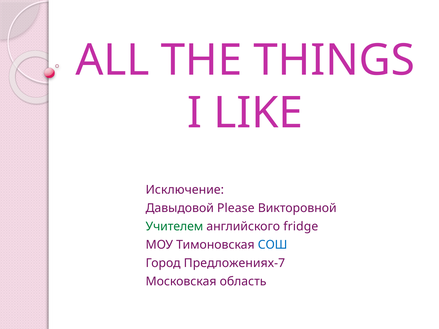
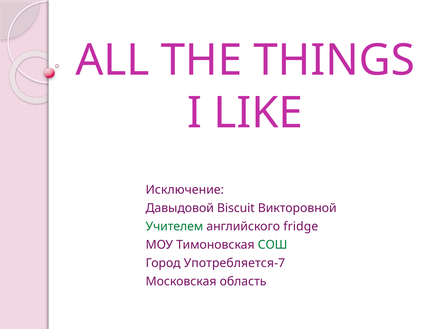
Please: Please -> Biscuit (236, 208)
СОШ colour: blue -> green (273, 245)
Предложениях-7: Предложениях-7 -> Употребляется-7 (234, 263)
